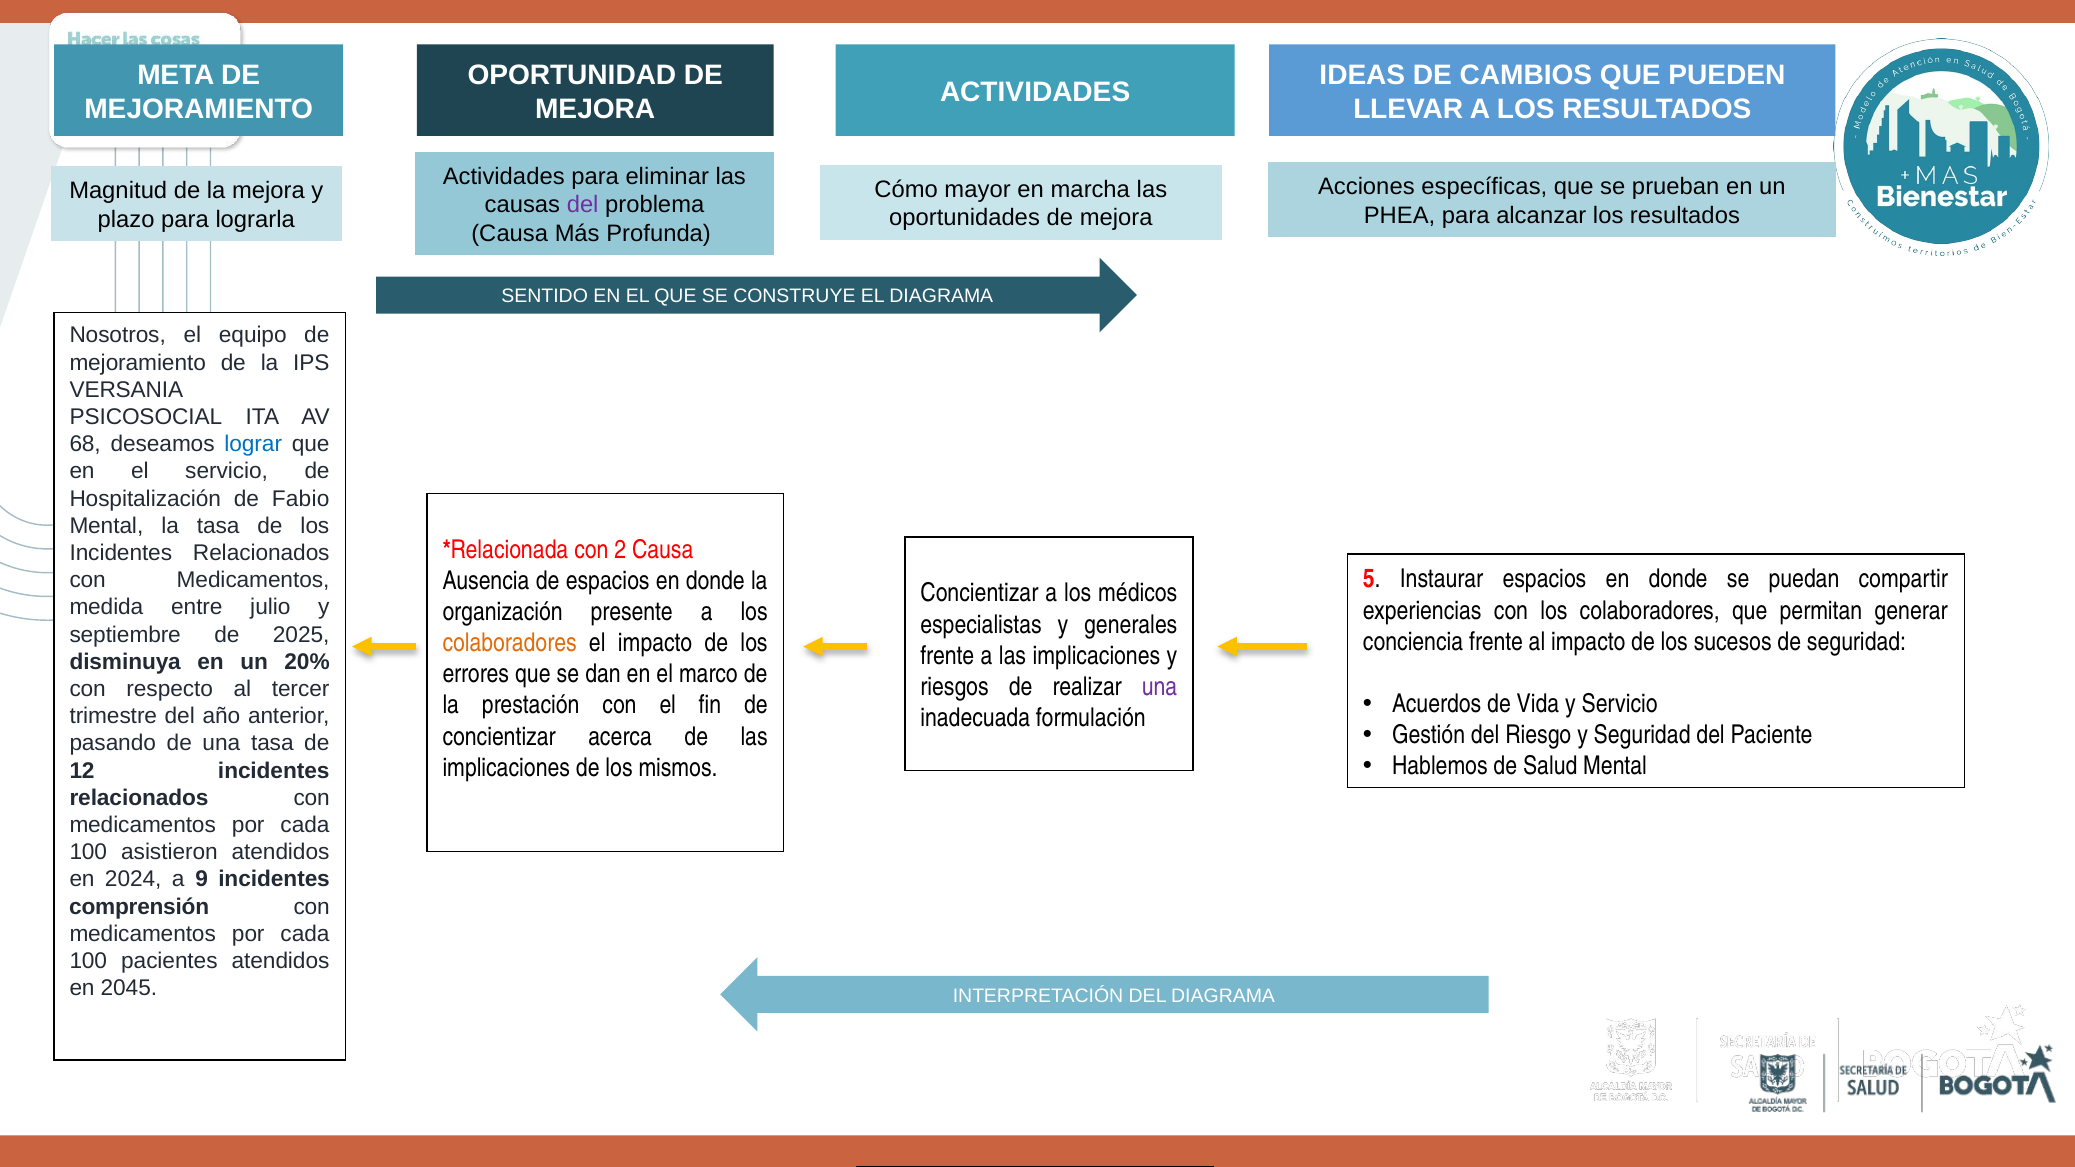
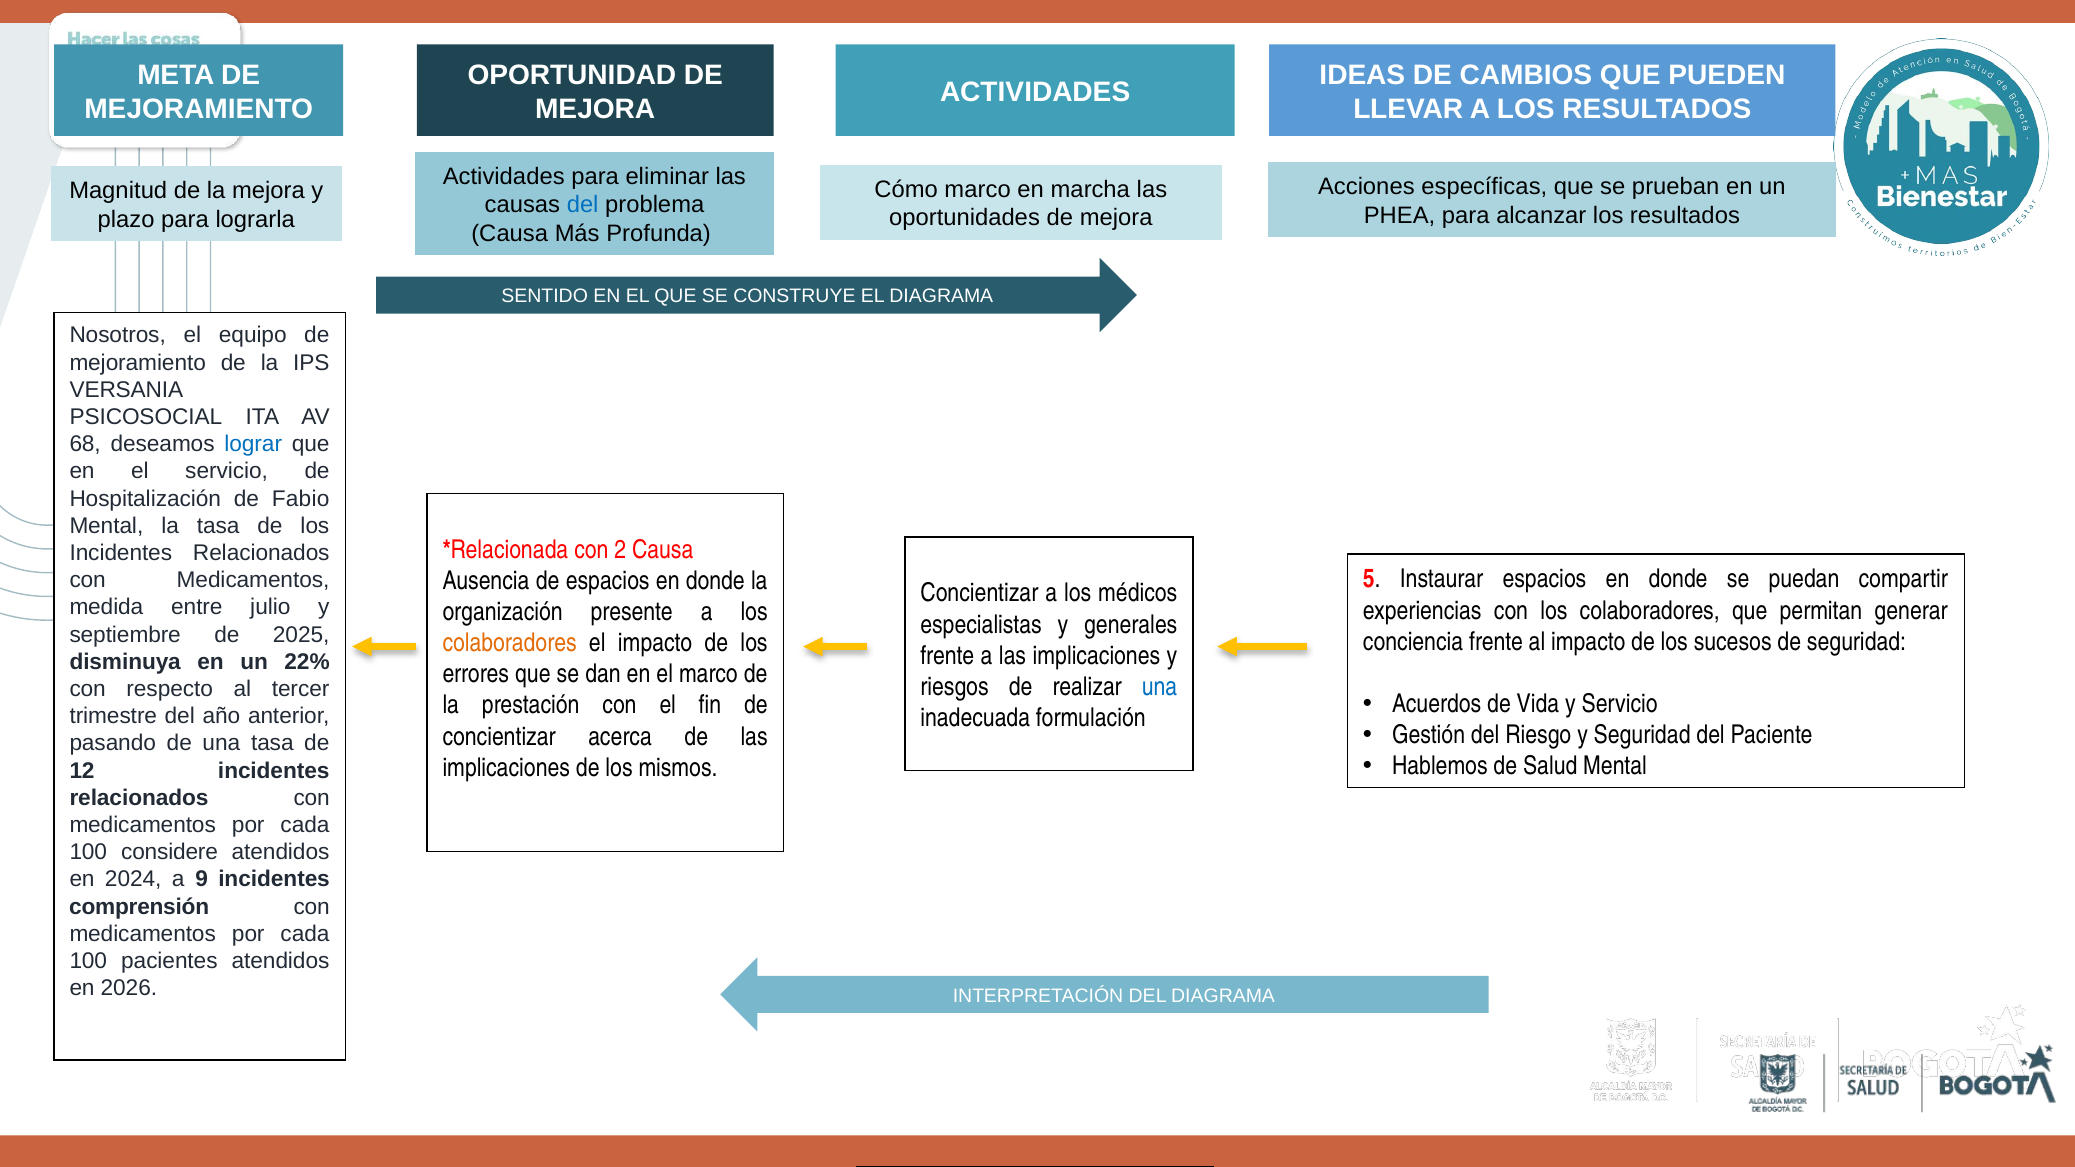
Cómo mayor: mayor -> marco (978, 190)
del colour: purple -> blue (583, 205)
20%: 20% -> 22% (307, 662)
una colour: purple -> blue (1159, 687)
asistieron: asistieron -> considere (170, 852)
2045: 2045 -> 2026 (129, 988)
